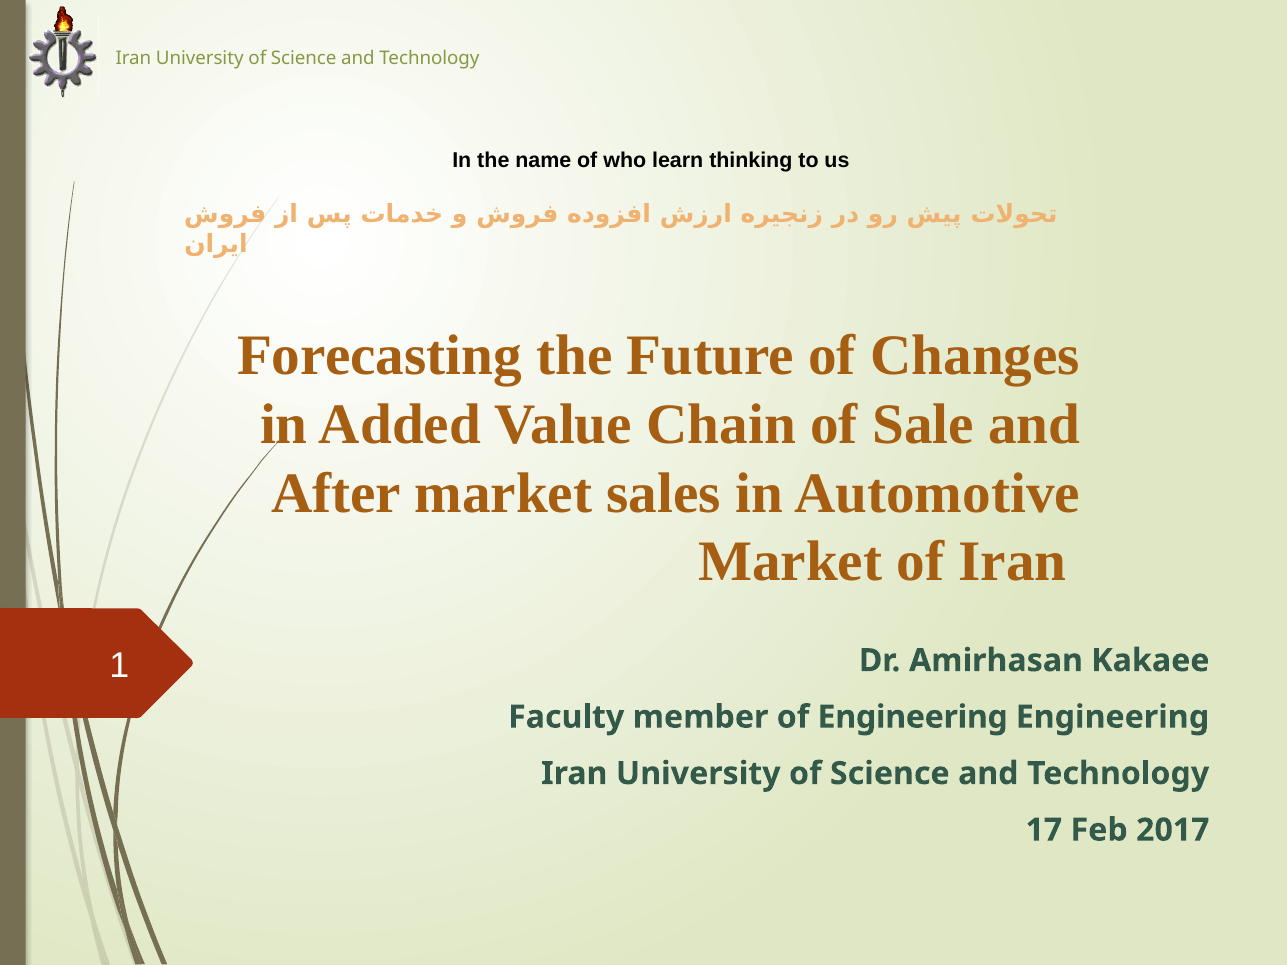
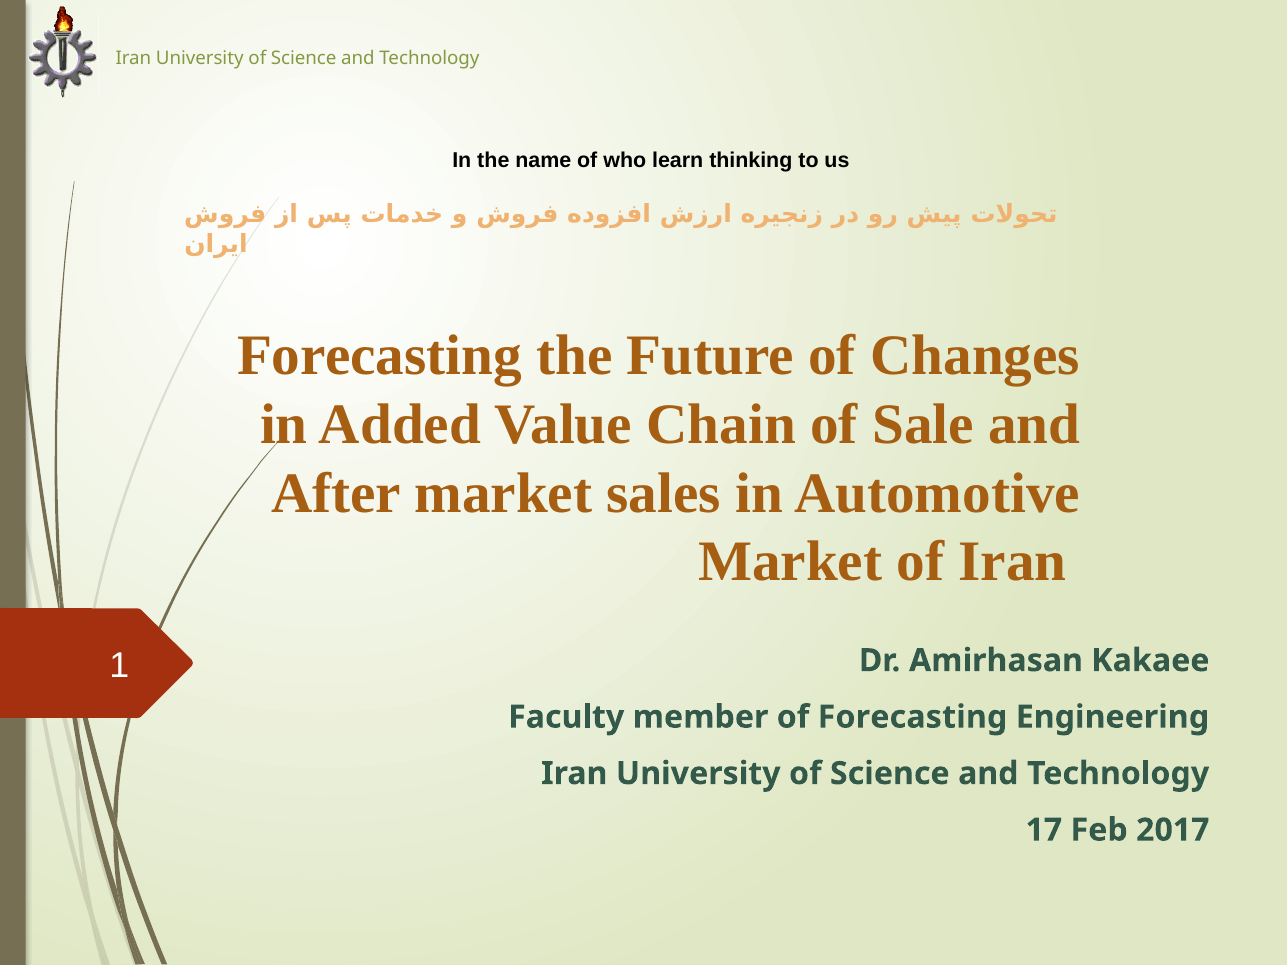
of Engineering: Engineering -> Forecasting (912, 717)
